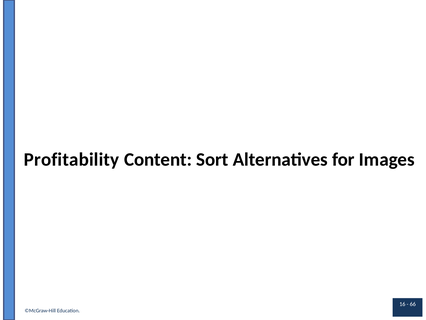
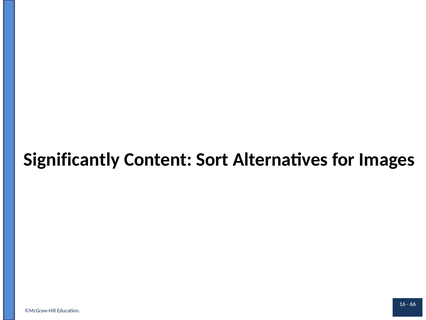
Profitability: Profitability -> Significantly (72, 159)
